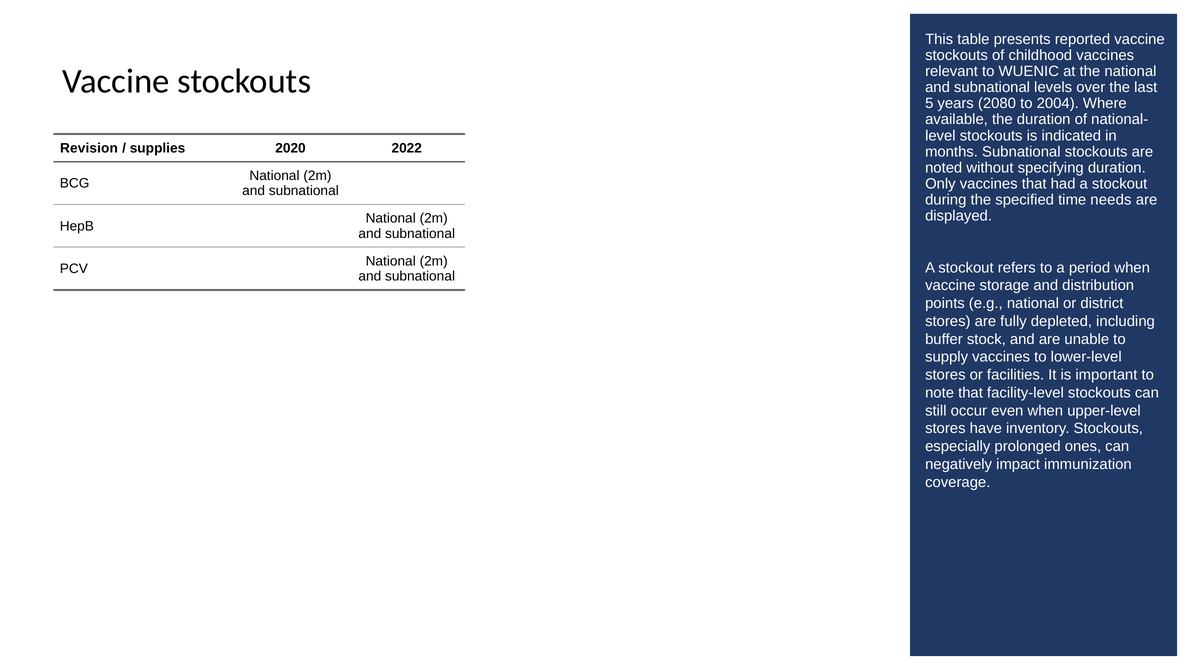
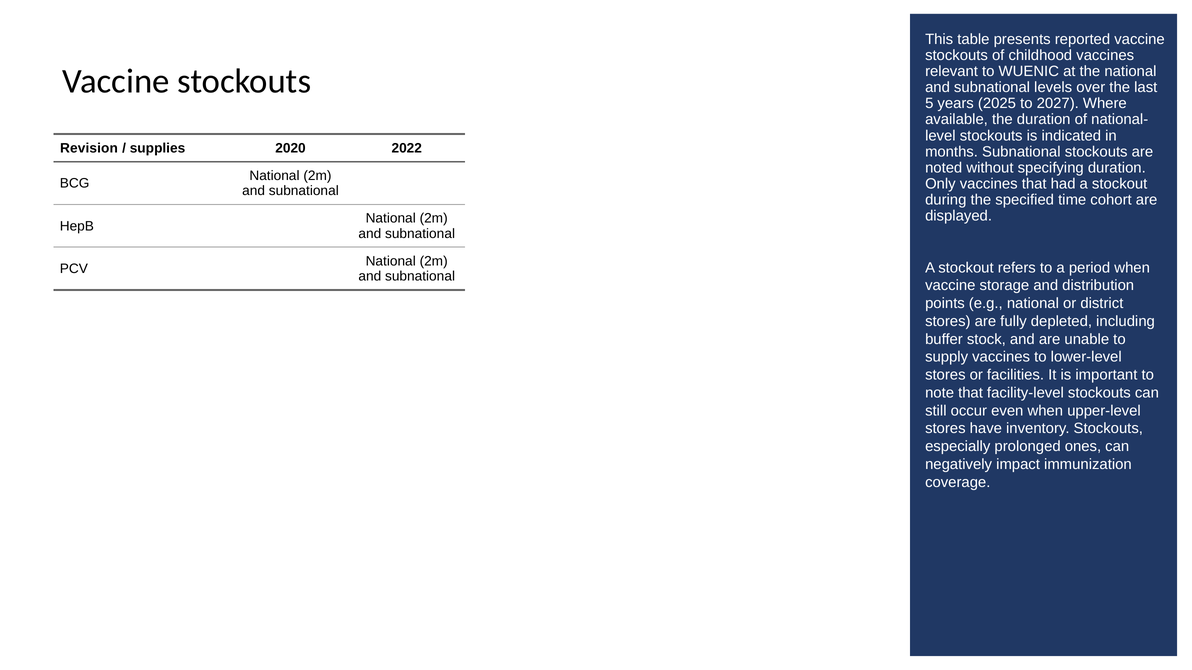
2080: 2080 -> 2025 (997, 104)
2004: 2004 -> 2027 (1058, 104)
needs: needs -> cohort (1111, 200)
